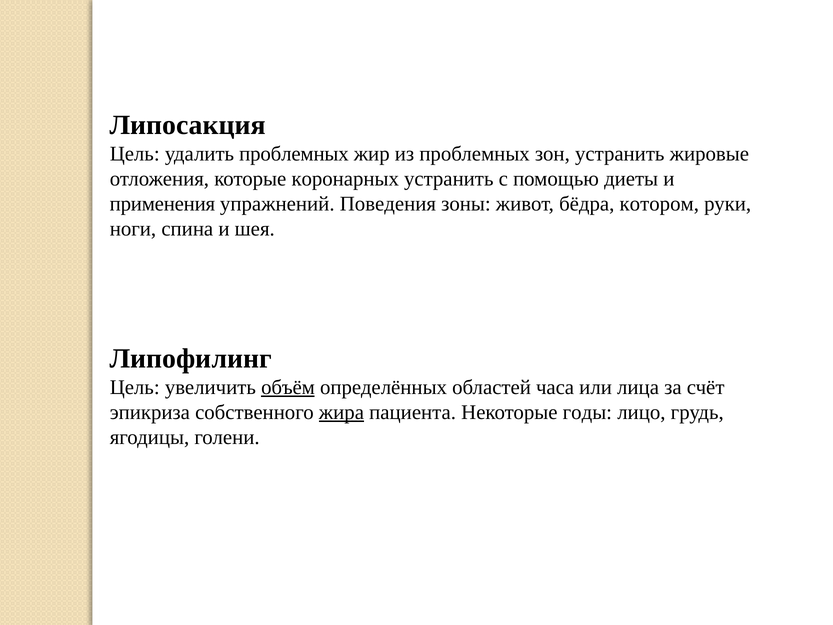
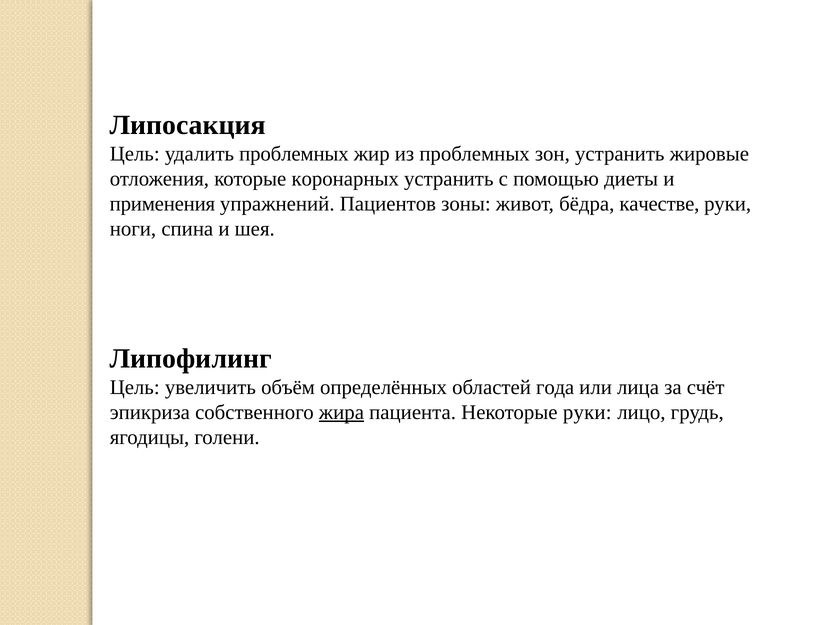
Поведения: Поведения -> Пациентов (388, 204)
котором: котором -> качестве (659, 204)
объём underline: present -> none (288, 387)
часа: часа -> года (555, 387)
Некоторые годы: годы -> руки (587, 412)
